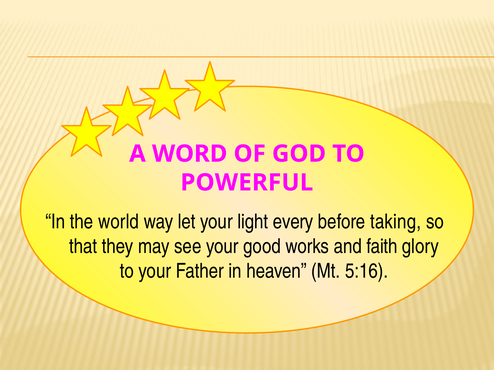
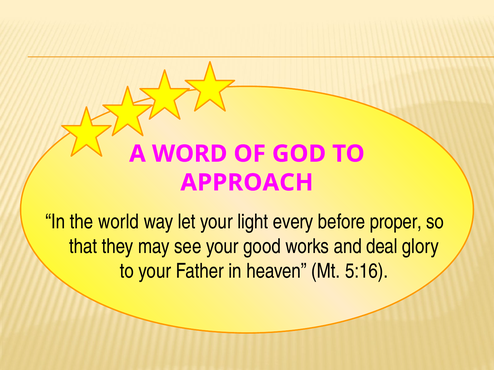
POWERFUL: POWERFUL -> APPROACH (247, 183)
taking: taking -> proper (396, 222)
faith: faith -> deal (382, 247)
